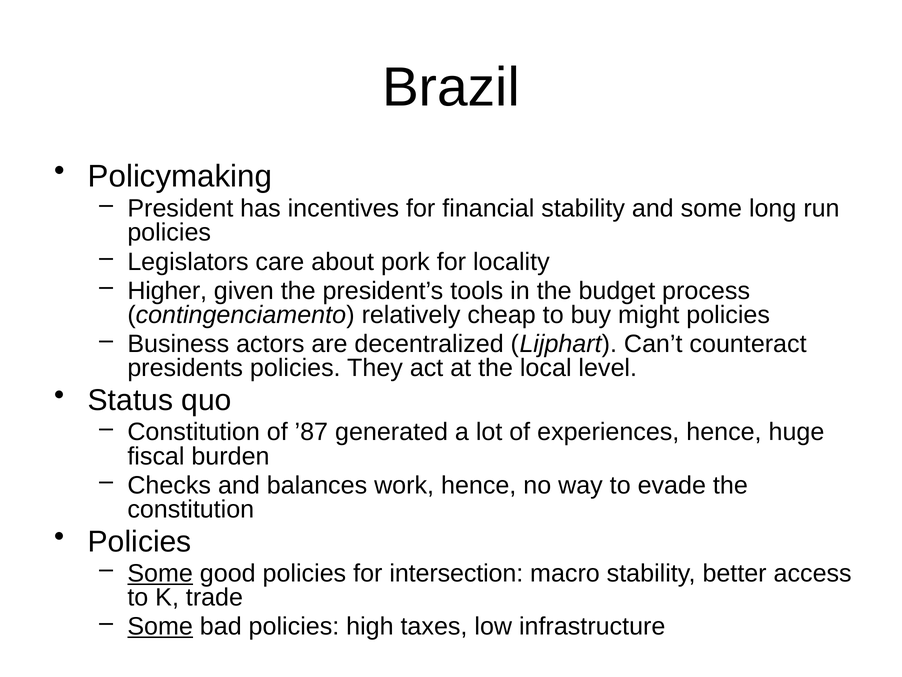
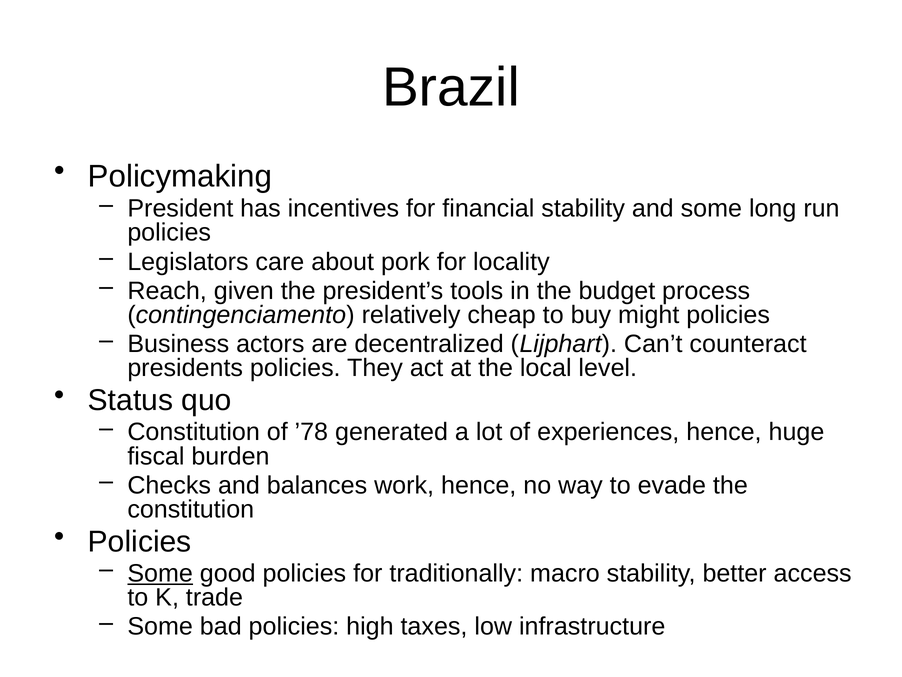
Higher: Higher -> Reach (167, 291)
’87: ’87 -> ’78 (311, 432)
intersection: intersection -> traditionally (456, 573)
Some underline: present -> none (160, 626)
